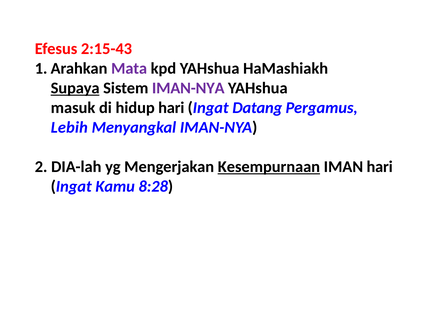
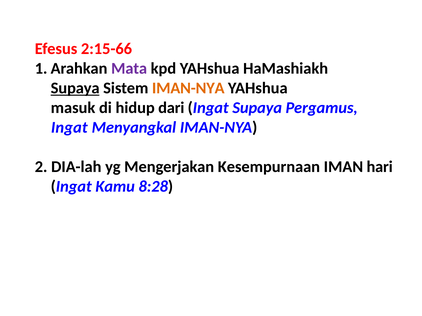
2:15-43: 2:15-43 -> 2:15-66 (107, 49)
IMAN-NYA colour: purple -> orange (188, 88)
hidup hari: hari -> dari (171, 108)
Ingat Datang: Datang -> Supaya (257, 108)
Lebih: Lebih -> Ingat (69, 128)
Kesempurnaan underline: present -> none (269, 167)
